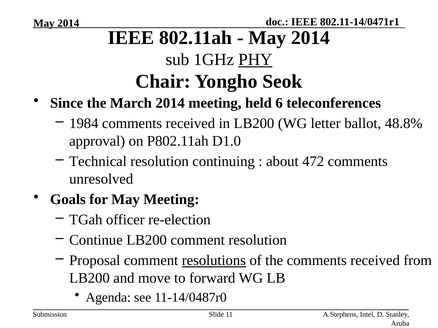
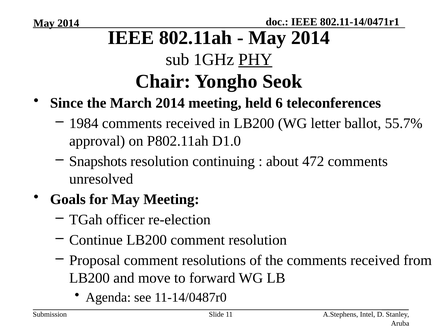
48.8%: 48.8% -> 55.7% (404, 124)
Technical: Technical -> Snapshots (98, 162)
resolutions underline: present -> none (214, 261)
